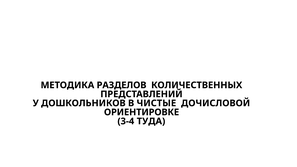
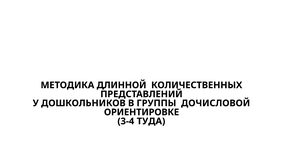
РАЗДЕЛОВ: РАЗДЕЛОВ -> ДЛИННОЙ (122, 85)
ЧИСТЫЕ: ЧИСТЫЕ -> ГРУППЫ (156, 103)
